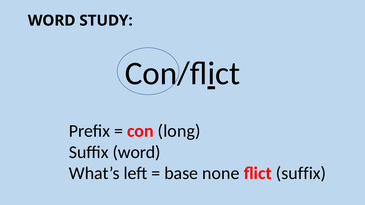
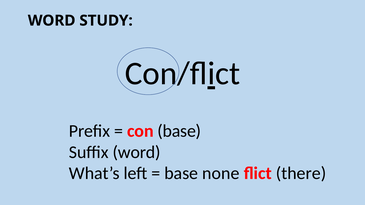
con long: long -> base (179, 131)
flict suffix: suffix -> there (301, 174)
